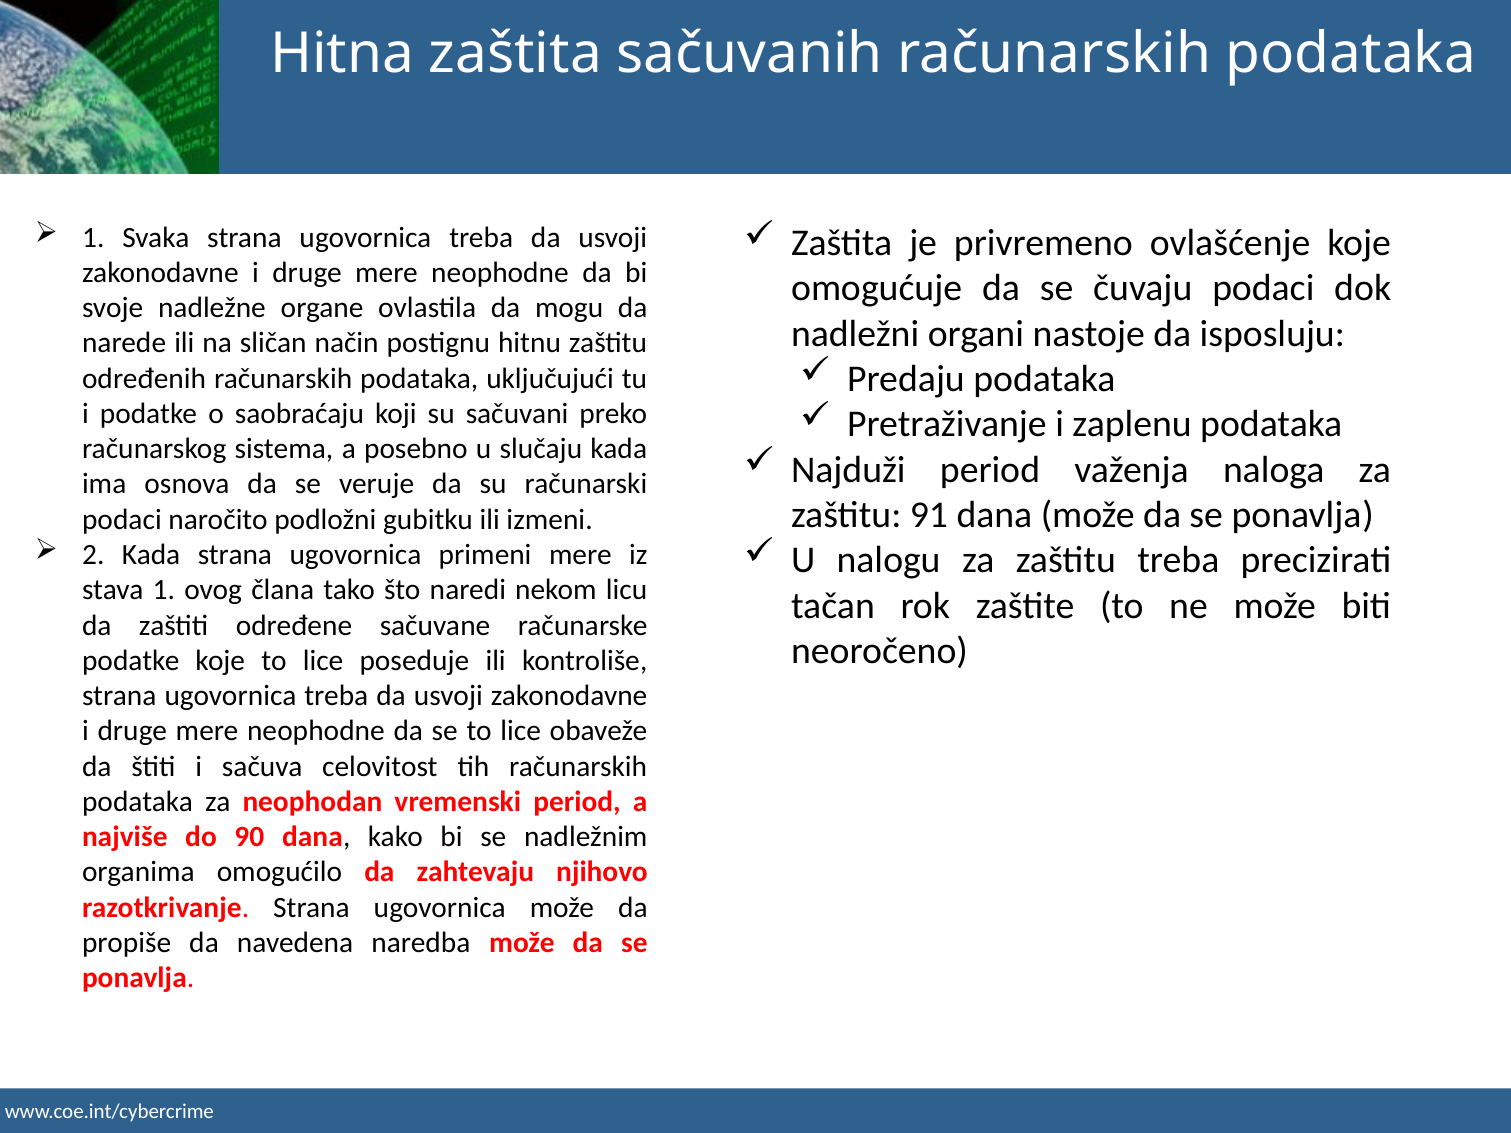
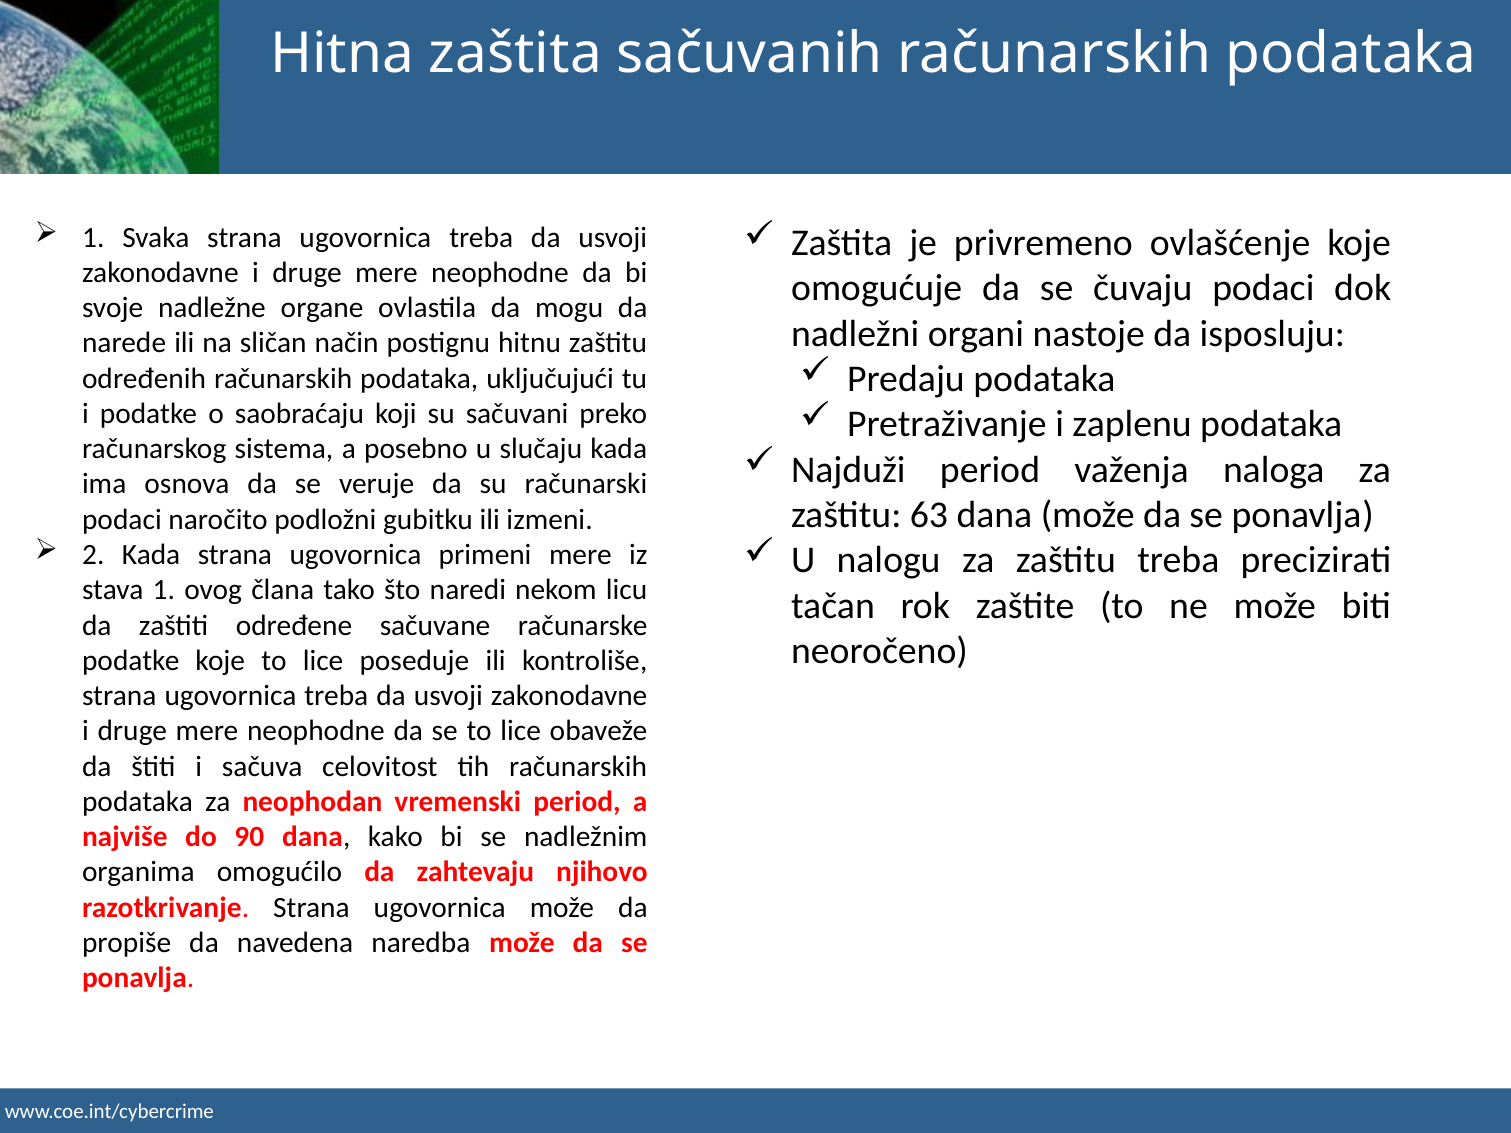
91: 91 -> 63 (929, 515)
